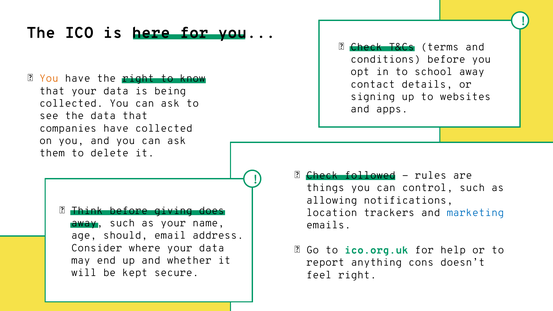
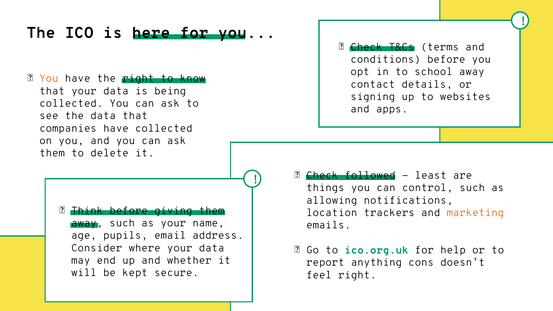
rules: rules -> least (431, 175)
giving does: does -> them (212, 211)
marketing colour: blue -> orange (475, 213)
should: should -> pupils (125, 236)
